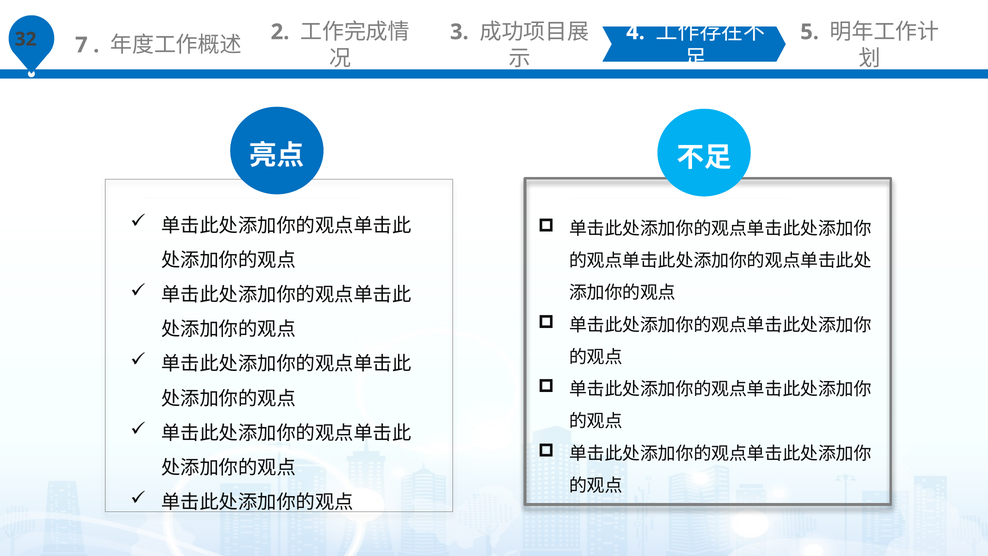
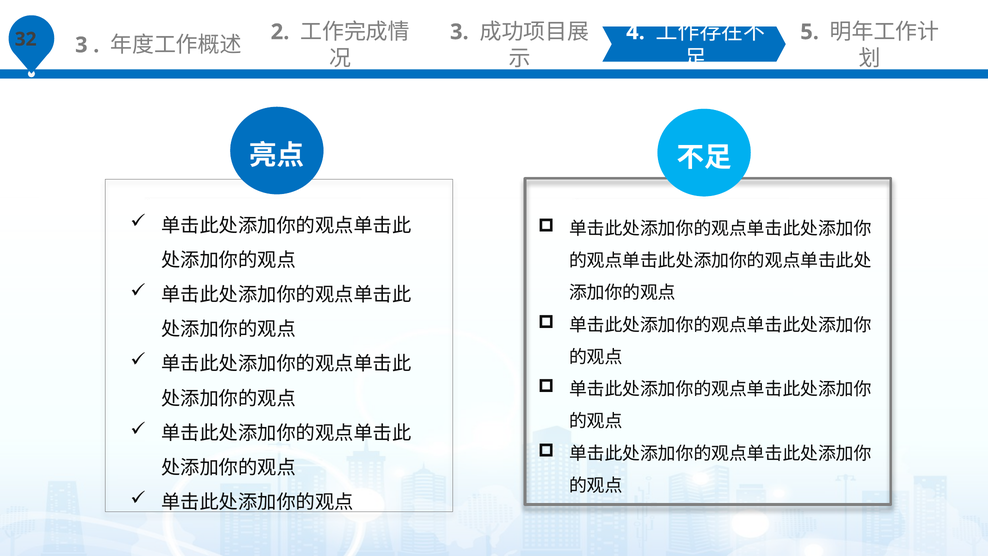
7: 7 -> 3 (81, 45)
